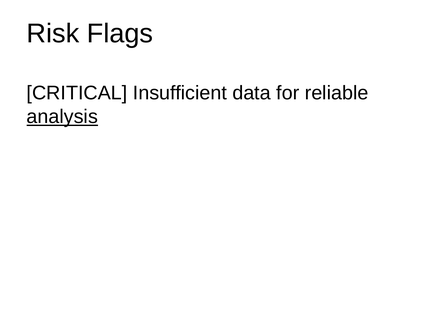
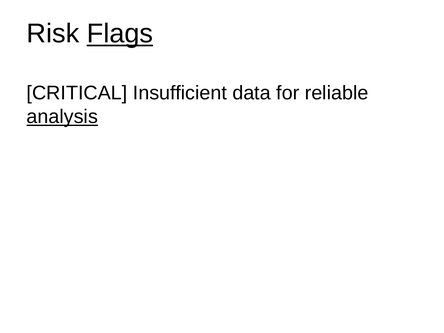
Flags underline: none -> present (120, 34)
